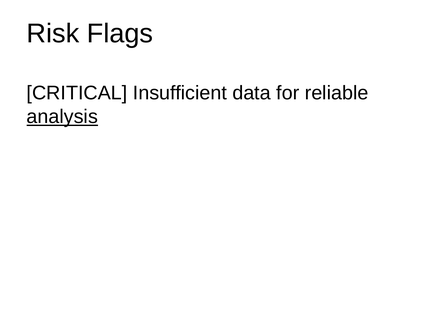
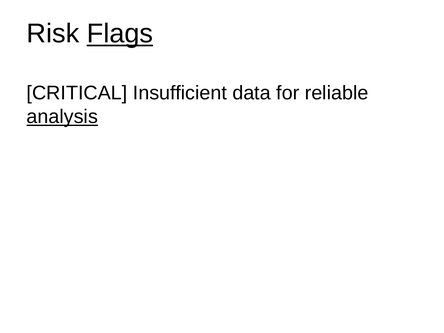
Flags underline: none -> present (120, 34)
